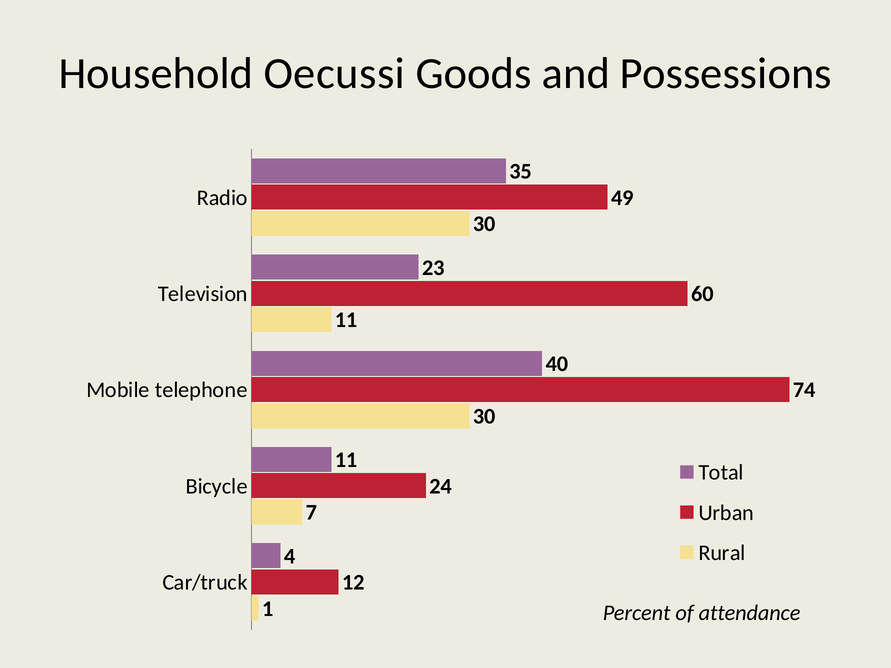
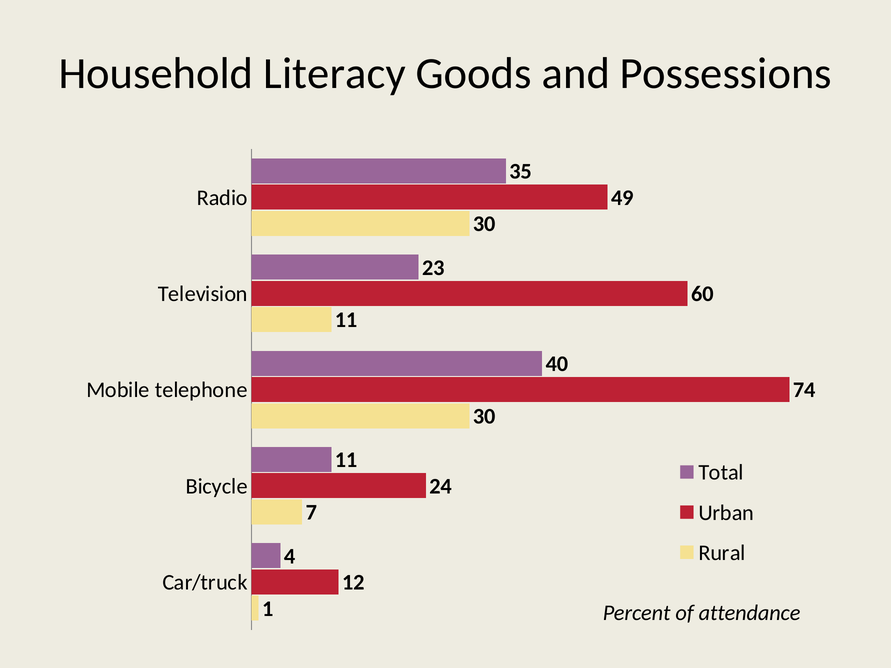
Oecussi: Oecussi -> Literacy (335, 74)
